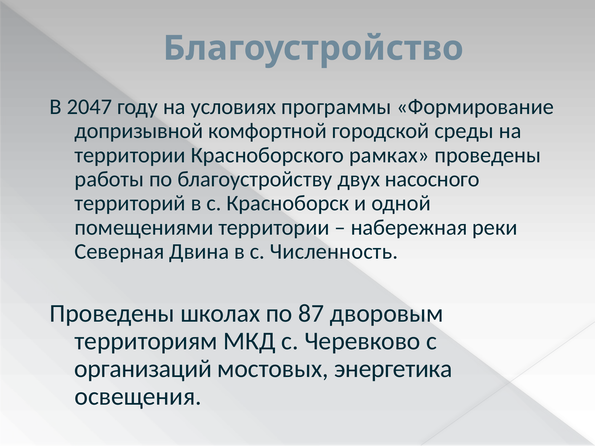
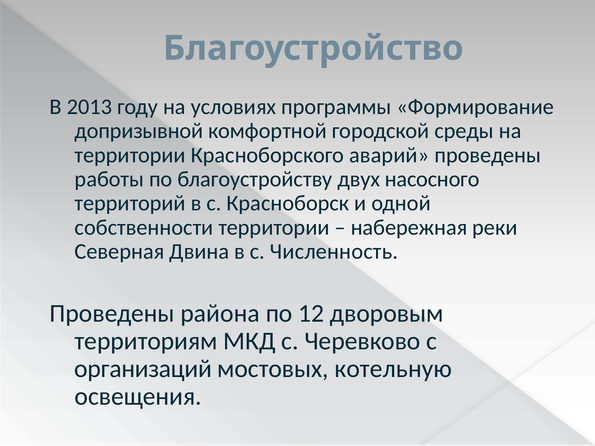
2047: 2047 -> 2013 (89, 107)
рамках: рамках -> аварий (389, 155)
помещениями: помещениями -> собственности (144, 227)
школах: школах -> района (220, 314)
87: 87 -> 12 (311, 314)
энергетика: энергетика -> котельную (393, 369)
